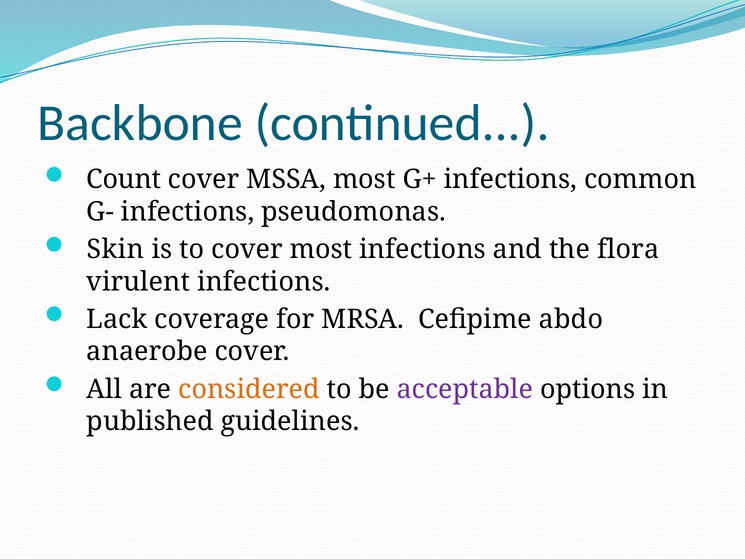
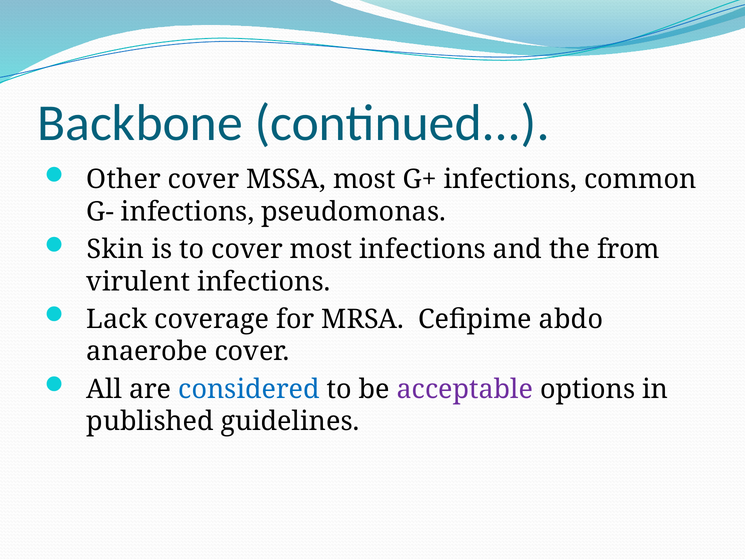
Count: Count -> Other (124, 179)
flora: flora -> from (628, 249)
considered colour: orange -> blue (249, 389)
